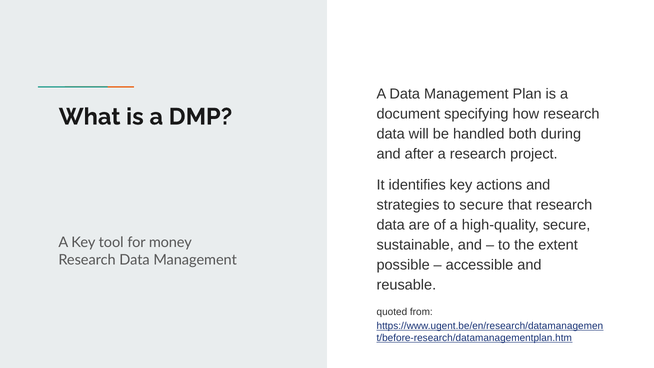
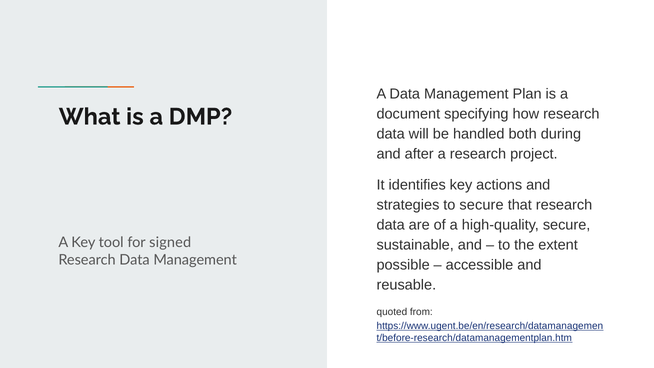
money: money -> signed (170, 242)
